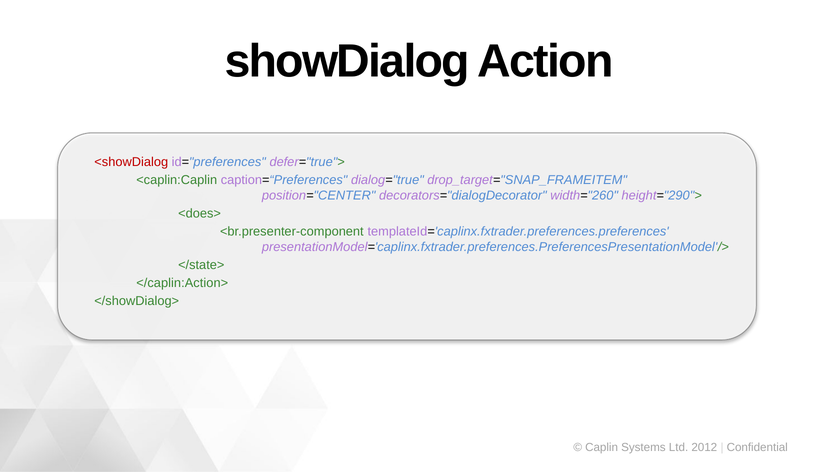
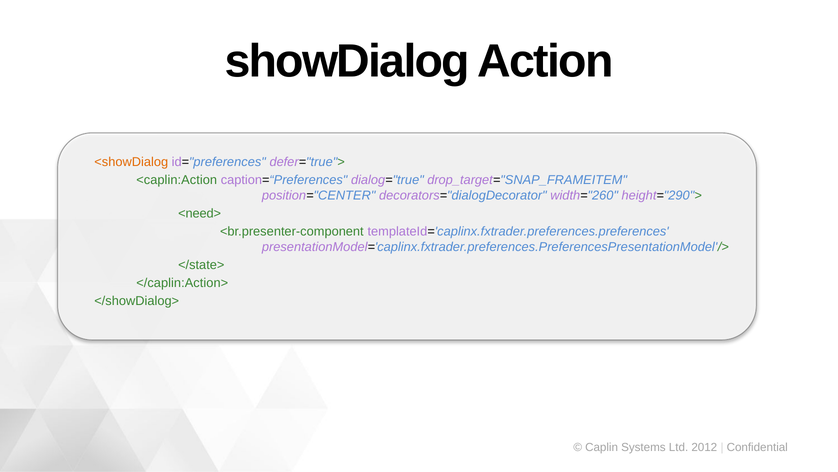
<showDialog colour: red -> orange (131, 162)
<caplin:Caplin: <caplin:Caplin -> <caplin:Action (177, 180)
<does>: <does> -> <need> (200, 213)
